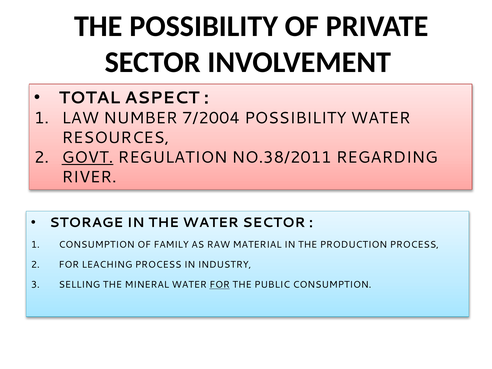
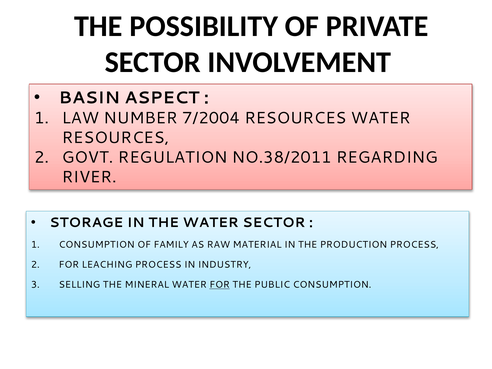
TOTAL: TOTAL -> BASIN (89, 98)
7/2004 POSSIBILITY: POSSIBILITY -> RESOURCES (295, 118)
GOVT underline: present -> none (88, 157)
